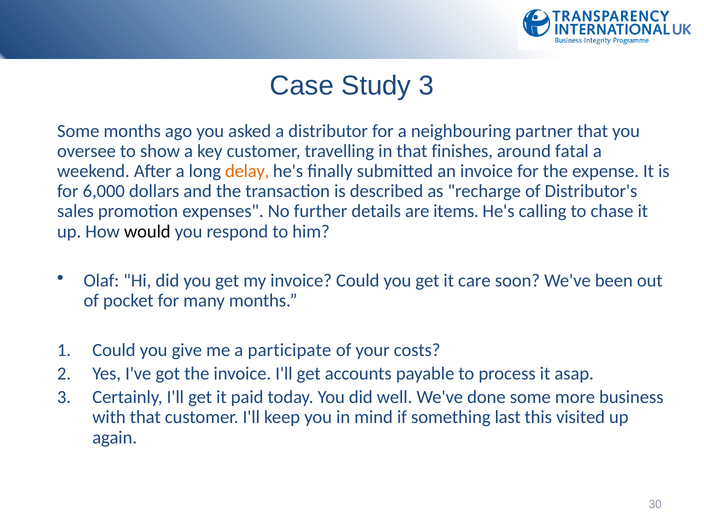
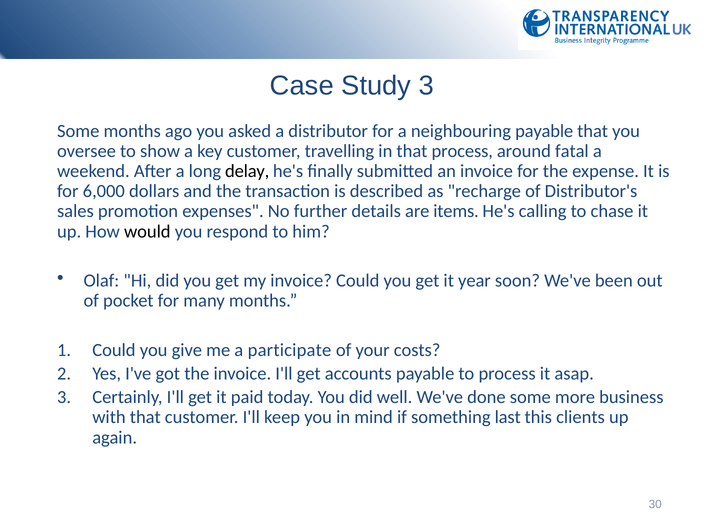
neighbouring partner: partner -> payable (544, 131)
that finishes: finishes -> process (462, 151)
delay colour: orange -> black (247, 171)
care: care -> year (474, 281)
visited: visited -> clients (581, 417)
